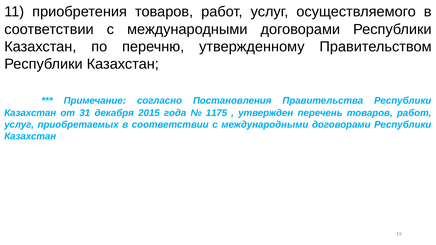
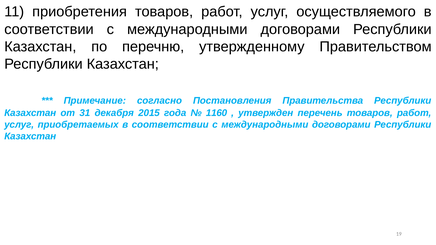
1175: 1175 -> 1160 (217, 113)
